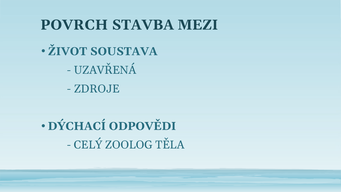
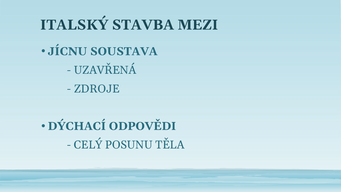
POVRCH: POVRCH -> ITALSKÝ (74, 25)
ŽIVOT: ŽIVOT -> JÍCNU (67, 51)
ZOOLOG: ZOOLOG -> POSUNU (129, 145)
